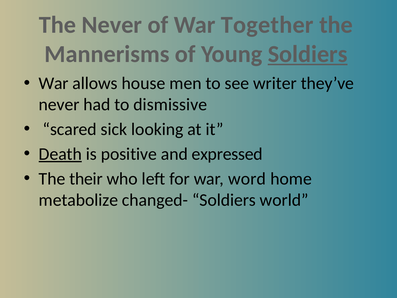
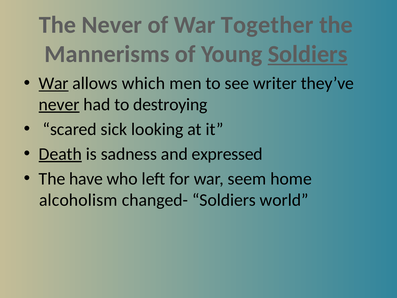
War underline: none -> present (54, 83)
house: house -> which (143, 83)
never underline: none -> present (59, 104)
dismissive: dismissive -> destroying (170, 104)
positive: positive -> sadness (129, 154)
their: their -> have (86, 179)
word: word -> seem (247, 179)
metabolize: metabolize -> alcoholism (78, 200)
